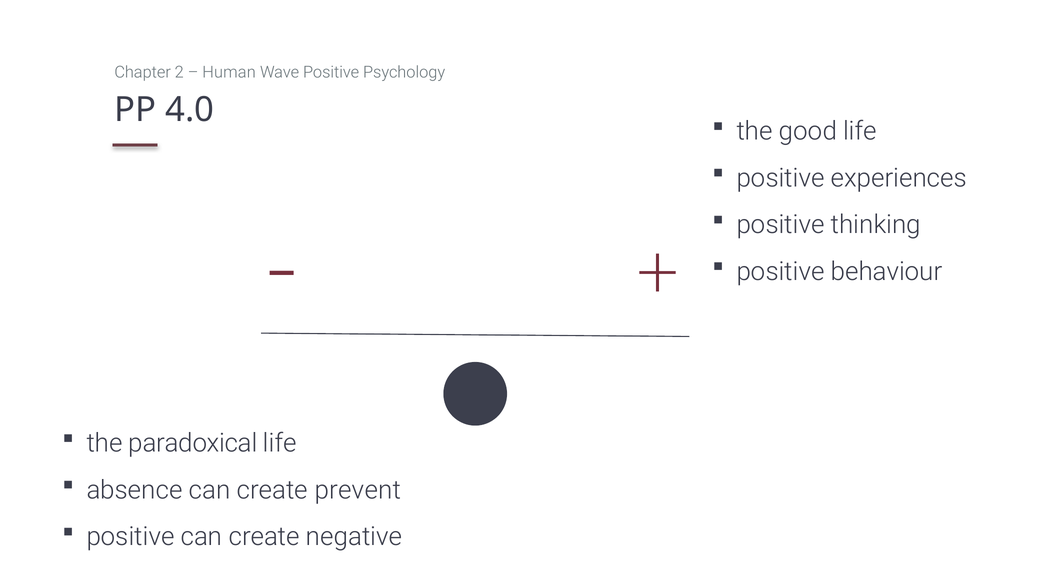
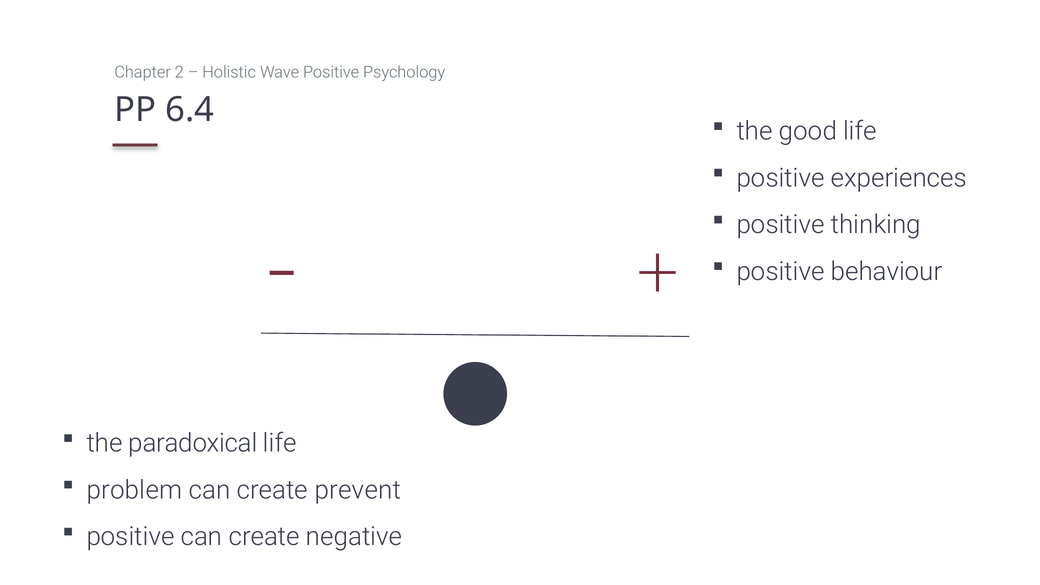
Human: Human -> Holistic (229, 72)
4.0: 4.0 -> 6.4 (190, 110)
absence: absence -> problem (134, 490)
